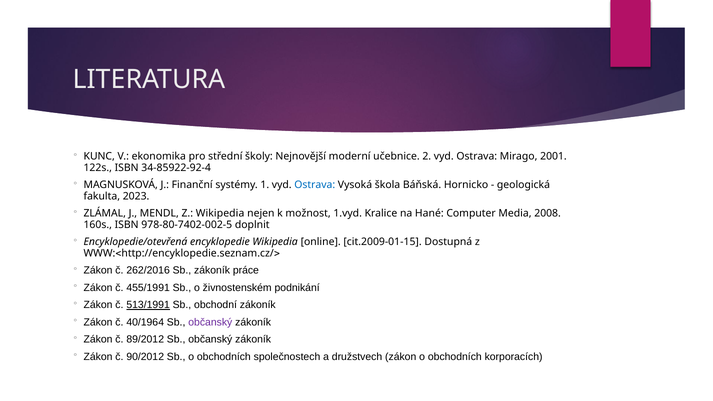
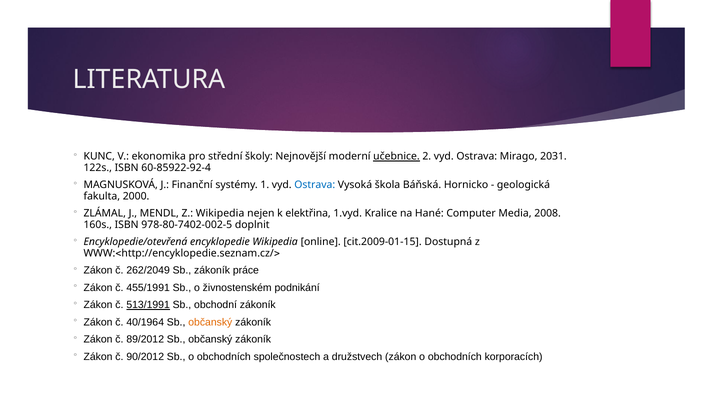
učebnice underline: none -> present (396, 157)
2001: 2001 -> 2031 (553, 157)
34-85922-92-4: 34-85922-92-4 -> 60-85922-92-4 (176, 168)
2023: 2023 -> 2000 (136, 196)
možnost: možnost -> elektřina (308, 214)
262/2016: 262/2016 -> 262/2049 (148, 271)
občanský colour: purple -> orange (210, 322)
